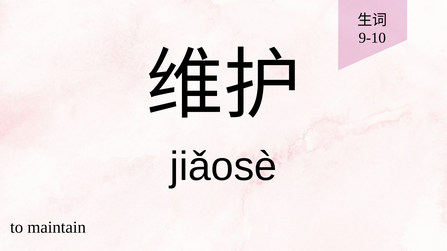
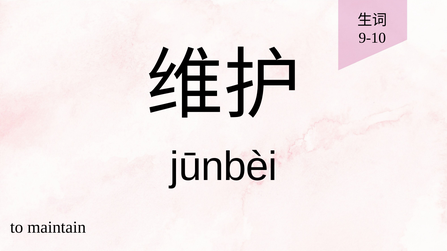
jiǎosè: jiǎosè -> jūnbèi (224, 167)
